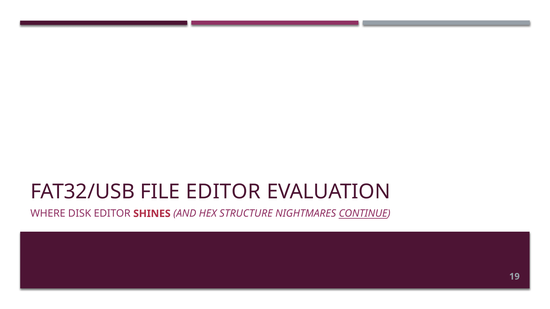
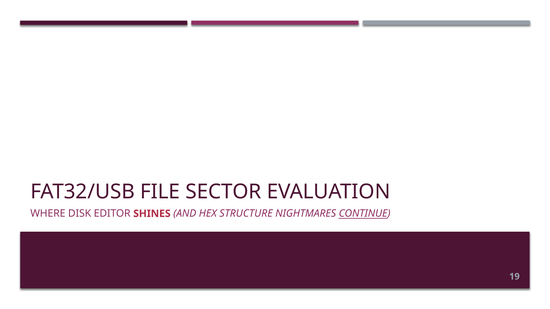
FILE EDITOR: EDITOR -> SECTOR (223, 192)
